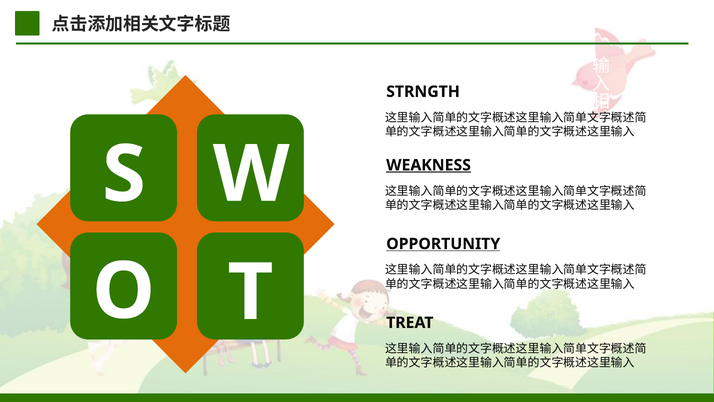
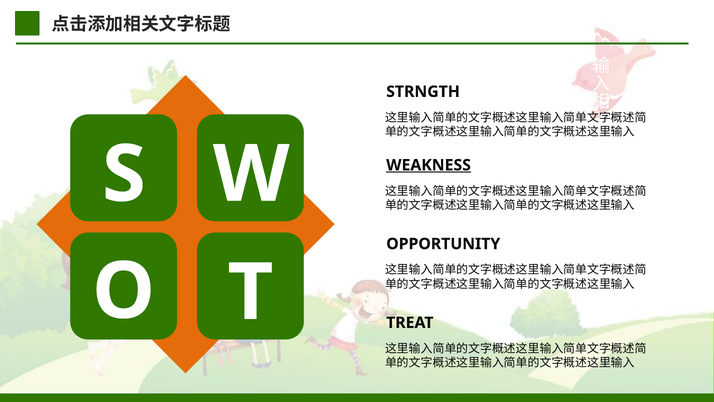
OPPORTUNITY underline: present -> none (443, 244)
